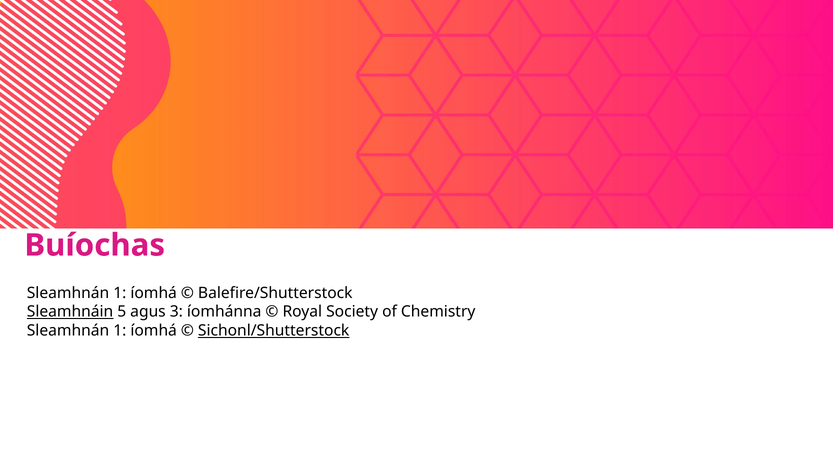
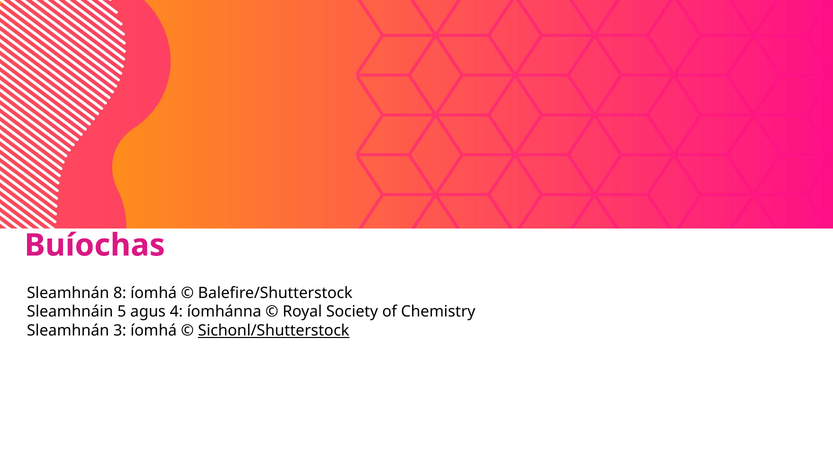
1: 1 -> 8 (120, 293)
Sleamhnáin underline: present -> none (70, 312)
3: 3 -> 4 (176, 312)
1: 1 -> 3 (120, 330)
